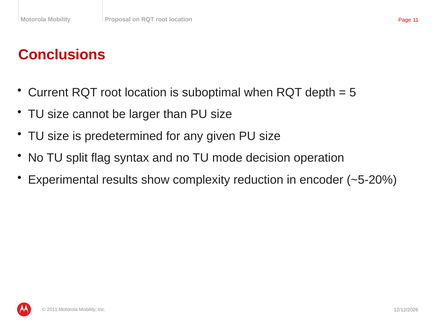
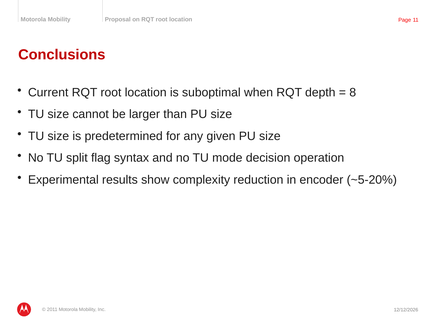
5: 5 -> 8 (353, 92)
